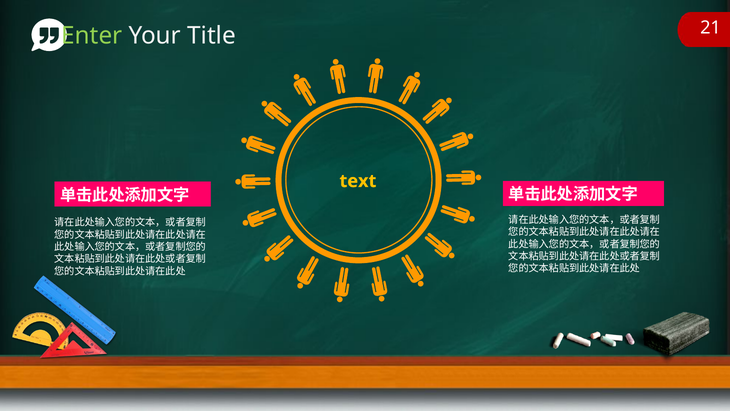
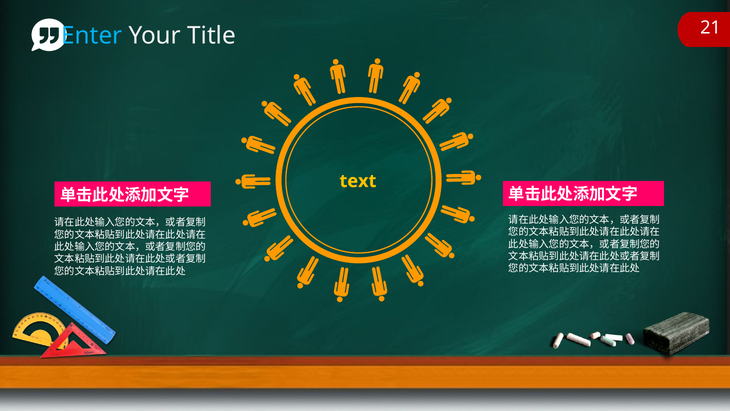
Enter colour: light green -> light blue (92, 35)
